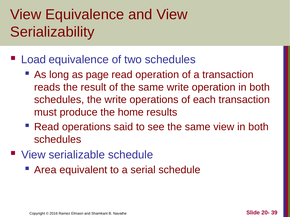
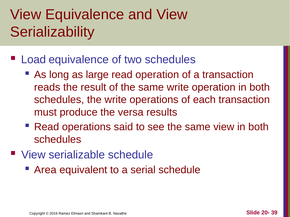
page: page -> large (97, 75)
home: home -> versa (131, 113)
